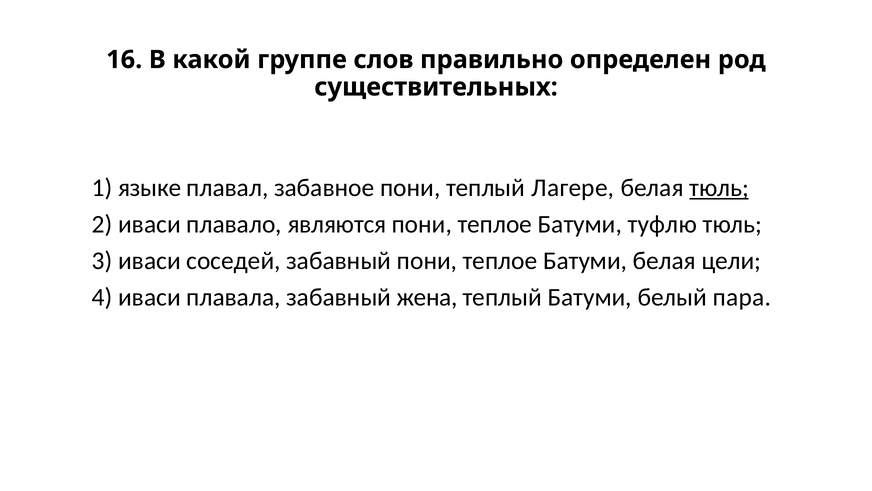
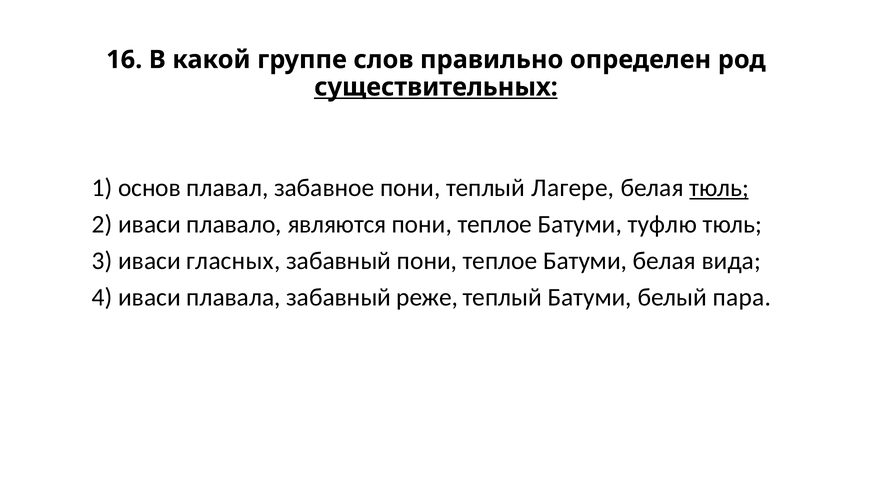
существительных underline: none -> present (436, 87)
языке: языке -> основ (150, 188)
соседей: соседей -> гласных (233, 261)
цели: цели -> вида (731, 261)
жена: жена -> реже (427, 297)
